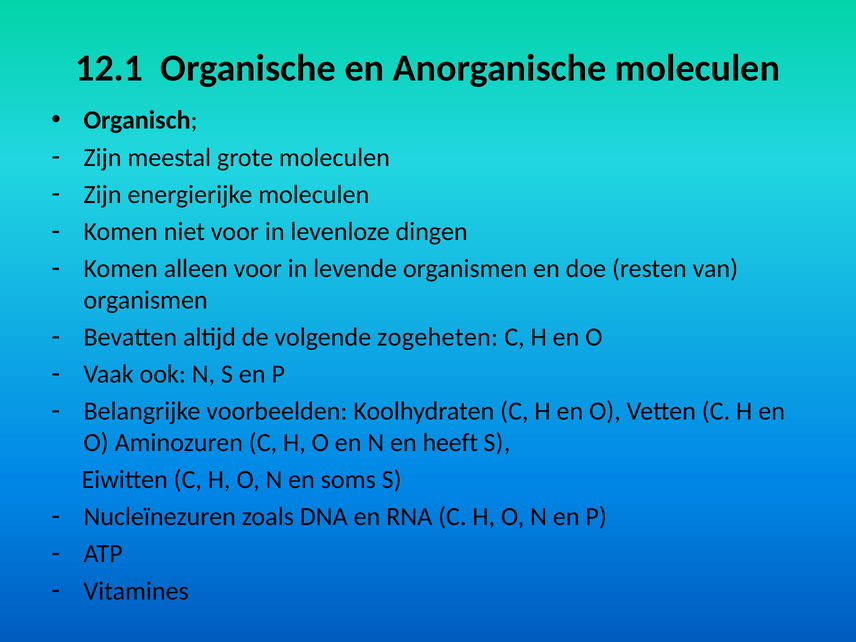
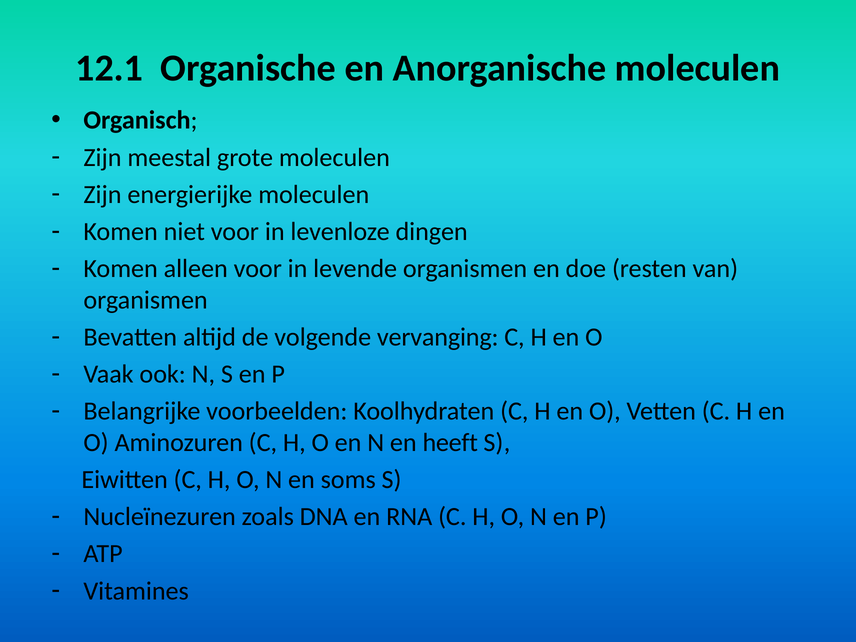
zogeheten: zogeheten -> vervanging (438, 337)
